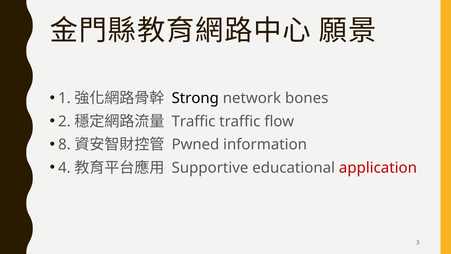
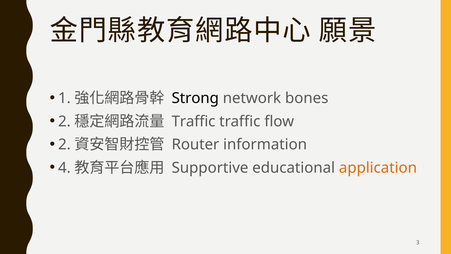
8: 8 -> 2 (64, 144)
Pwned: Pwned -> Router (195, 144)
application colour: red -> orange (378, 168)
